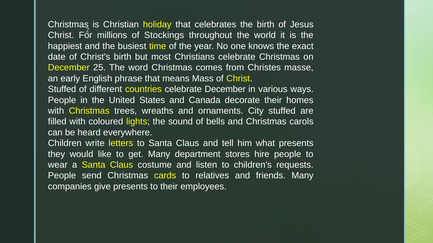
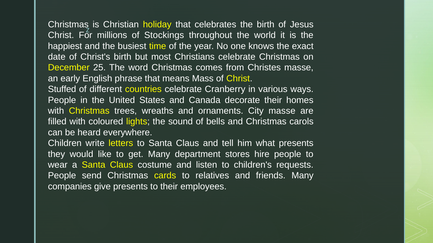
celebrate December: December -> Cranberry (225, 89)
City stuffed: stuffed -> masse (282, 111)
